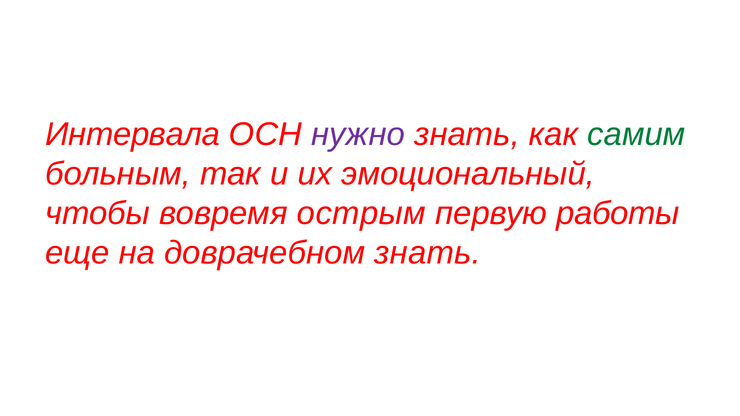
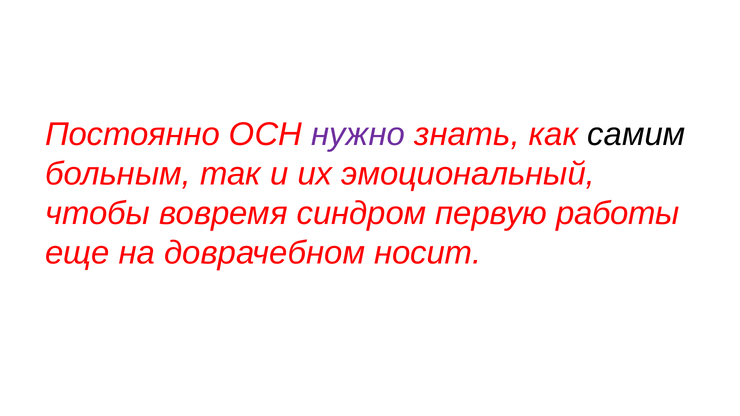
Интервала: Интервала -> Постоянно (133, 135)
самим colour: green -> black (636, 135)
острым: острым -> синдром (361, 214)
доврачебном знать: знать -> носит (428, 253)
